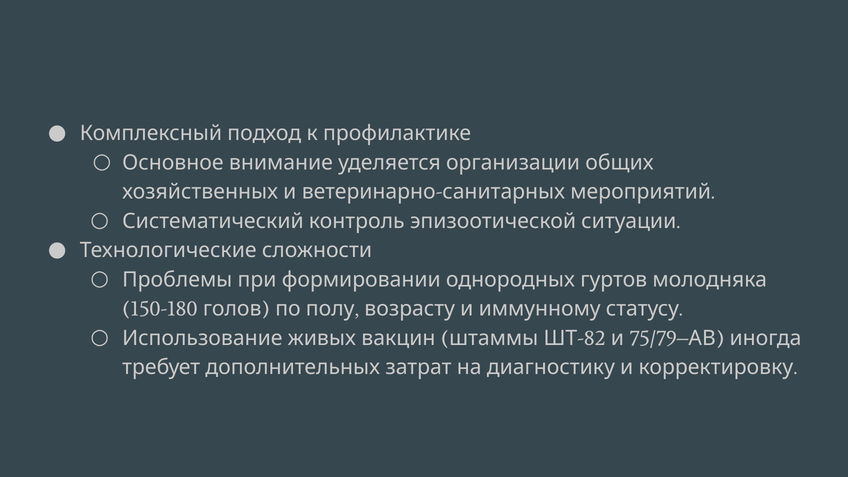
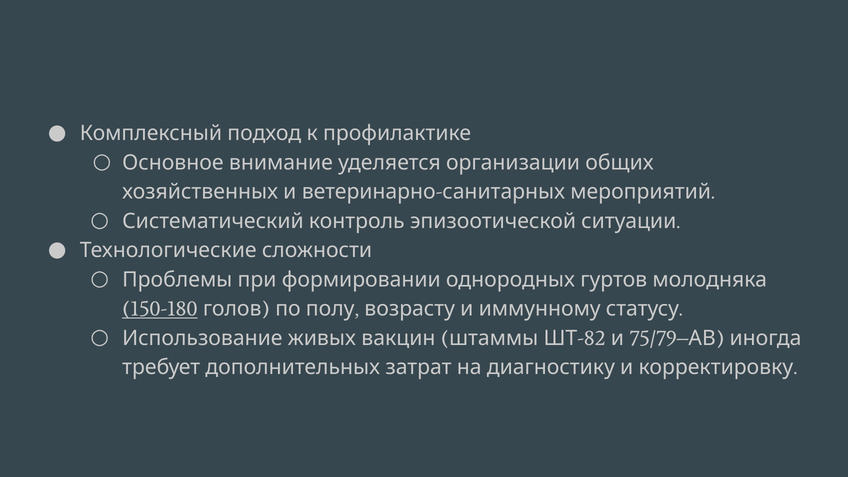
150-180 underline: none -> present (160, 309)
